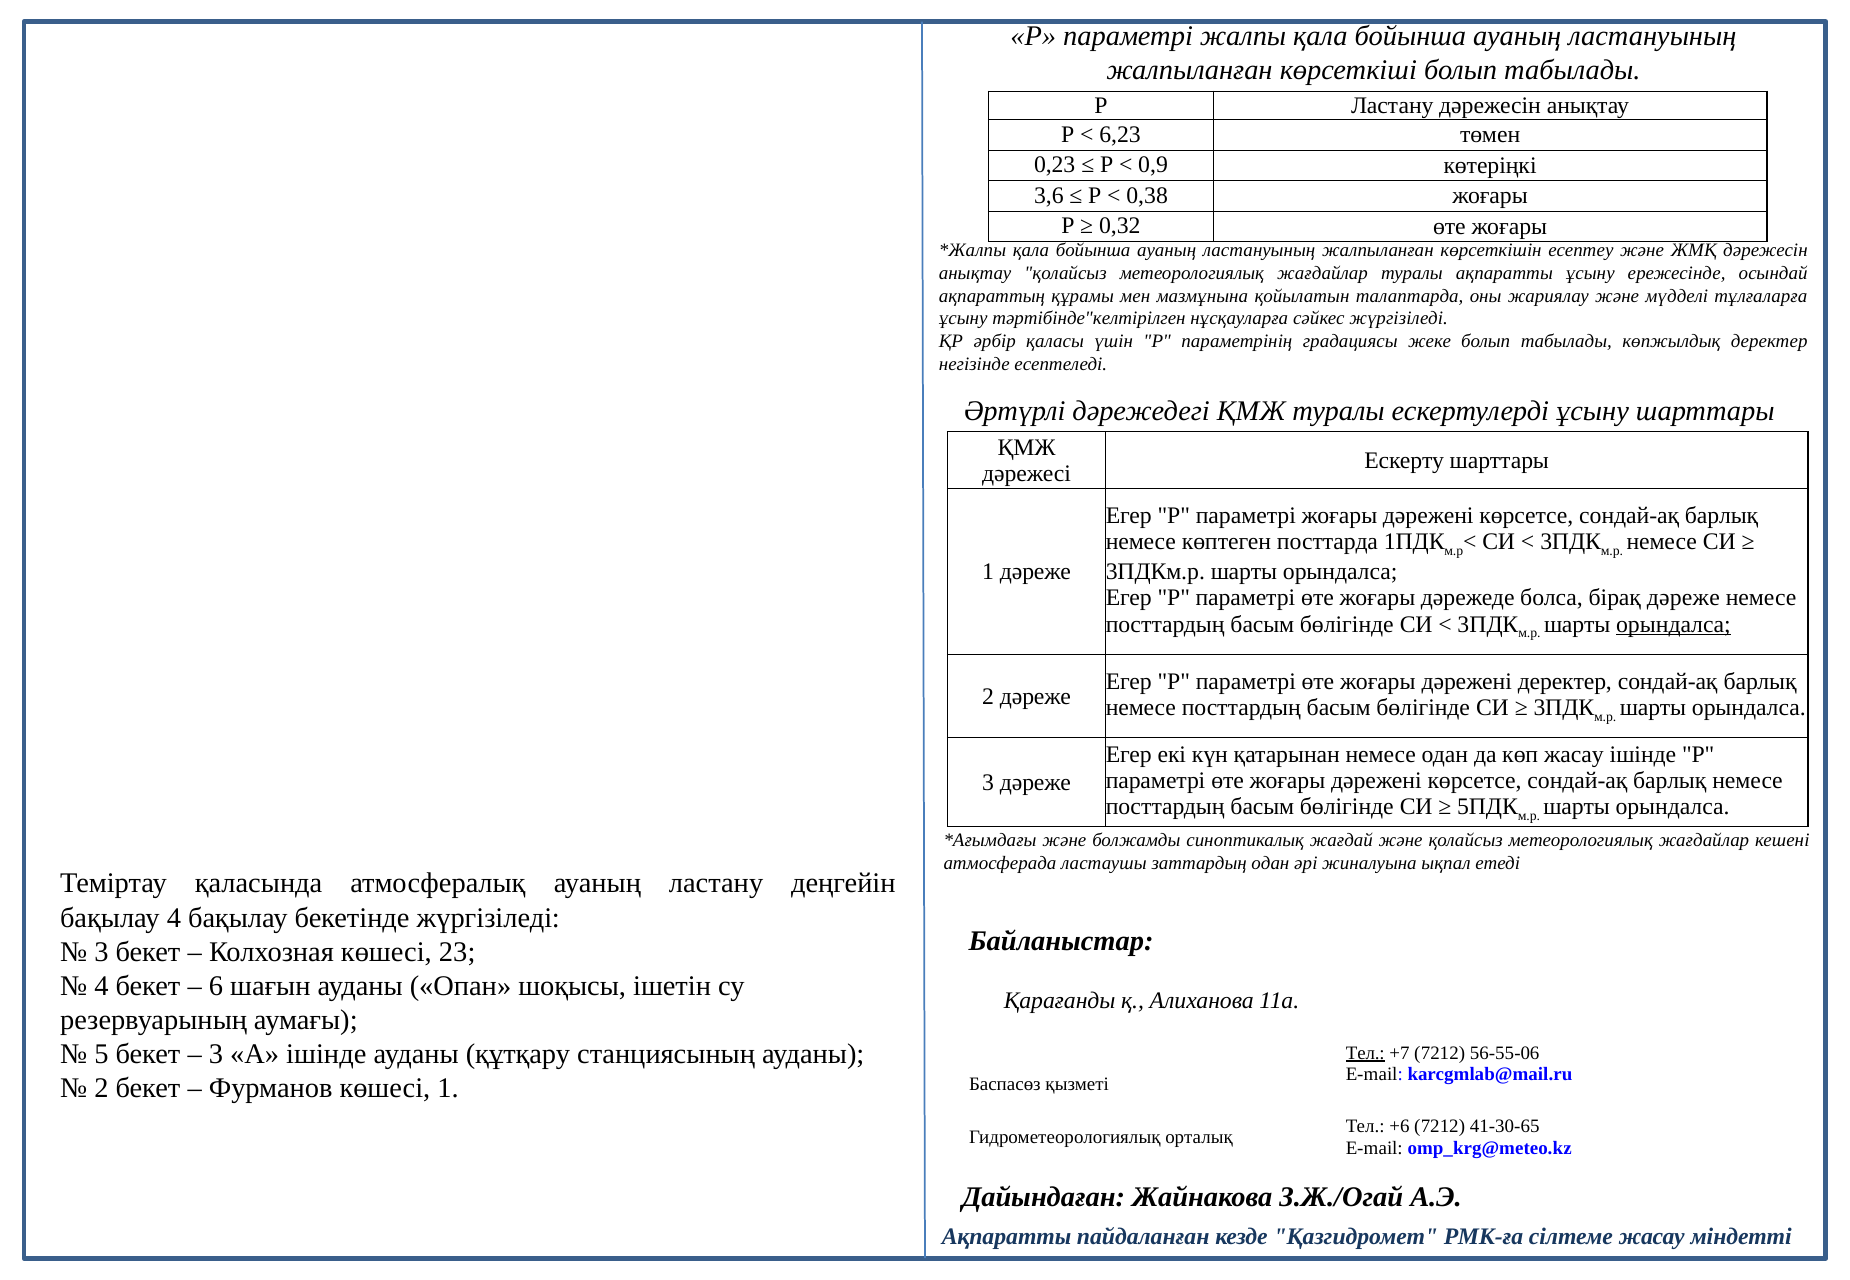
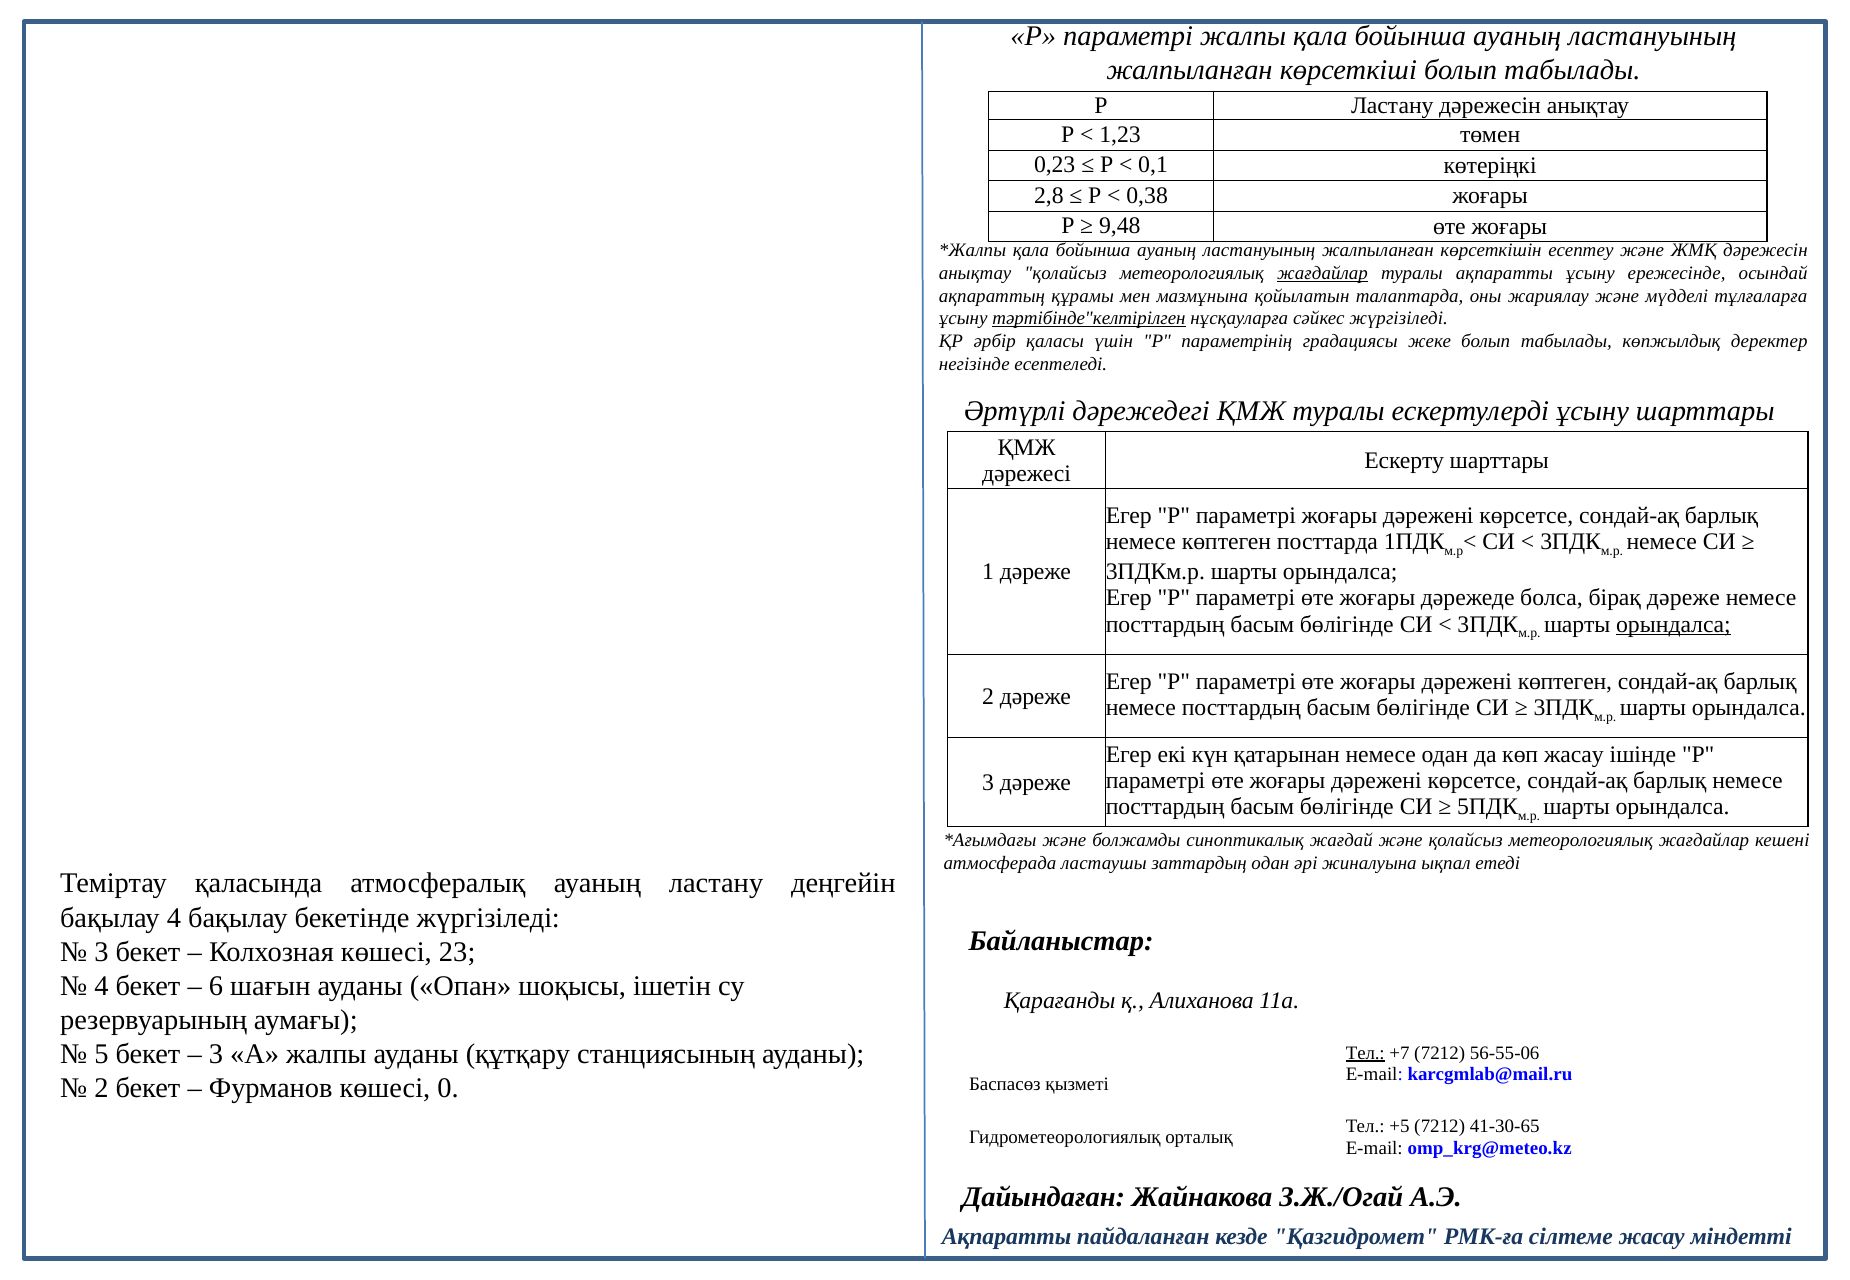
6,23: 6,23 -> 1,23 (1120, 135)
0,9: 0,9 -> 0,1 (1153, 165)
3,6: 3,6 -> 2,8 (1049, 196)
0,32: 0,32 -> 9,48 (1120, 226)
жағдайлар underline: none -> present (1323, 273)
тәртібінде"келтірілген underline: none -> present (1089, 319)
дәрежені деректер: деректер -> көптеген (1565, 682)
А ішінде: ішінде -> жалпы (326, 1055)
көшесі 1: 1 -> 0 (448, 1089)
+6: +6 -> +5 (1399, 1127)
